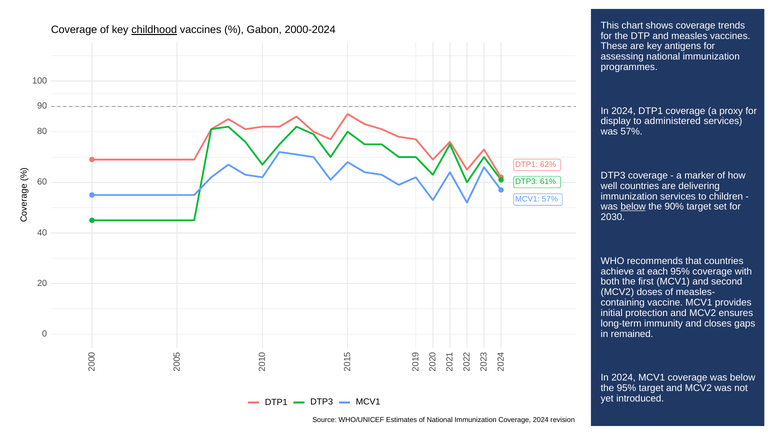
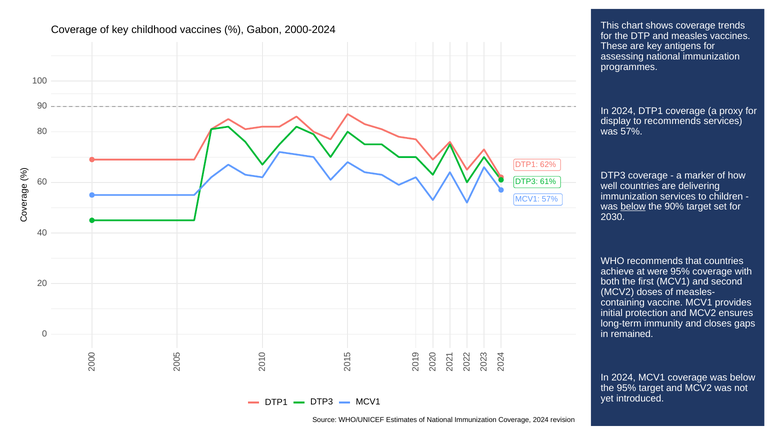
childhood underline: present -> none (154, 30)
to administered: administered -> recommends (673, 121)
each: each -> were (658, 272)
